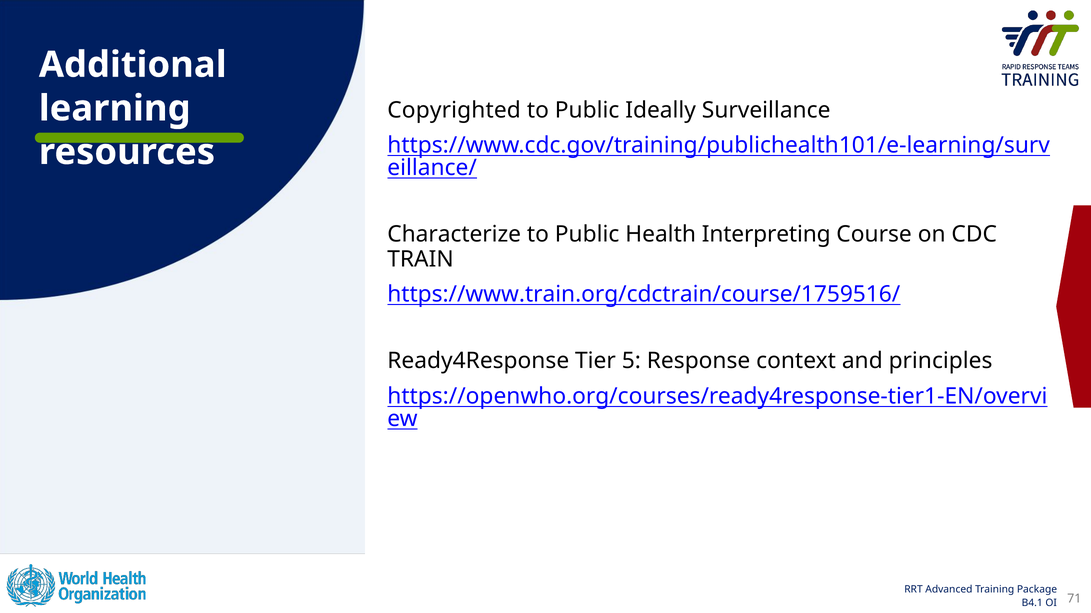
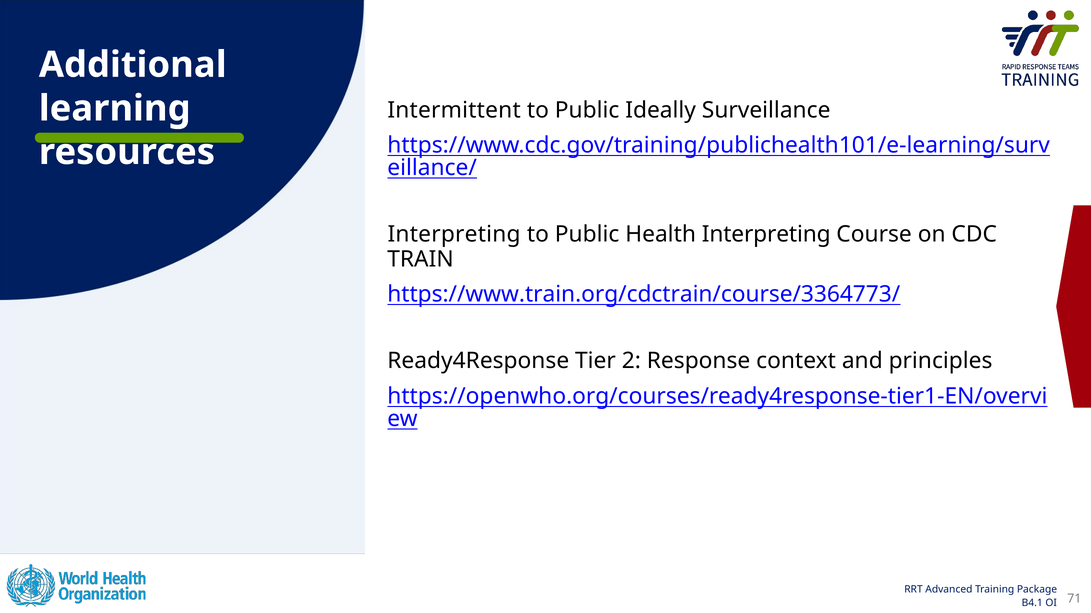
Copyrighted: Copyrighted -> Intermittent (454, 110)
Characterize: Characterize -> Interpreting (454, 235)
https://www.train.org/cdctrain/course/1759516/: https://www.train.org/cdctrain/course/1759516/ -> https://www.train.org/cdctrain/course/3364773/ (644, 295)
5: 5 -> 2 (631, 361)
